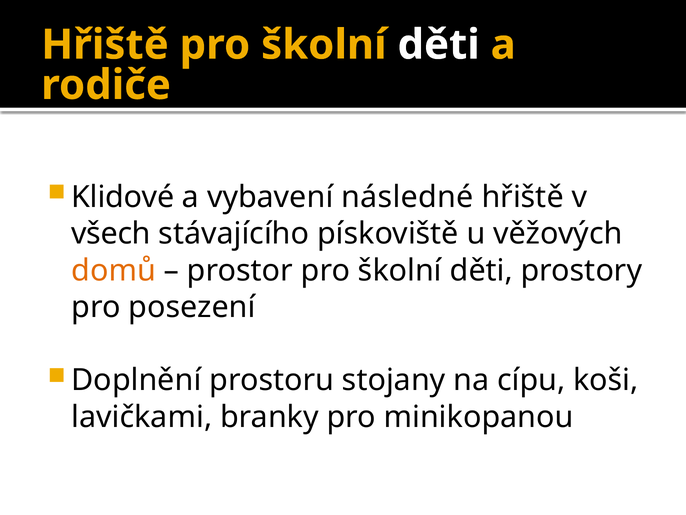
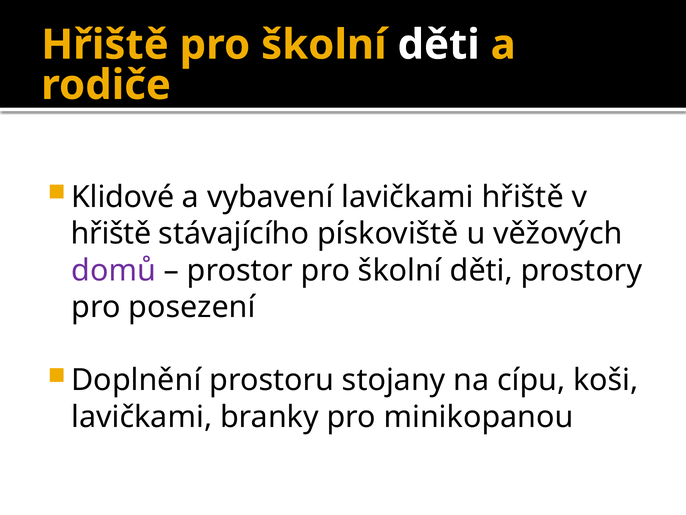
vybavení následné: následné -> lavičkami (407, 197)
všech: všech -> hřiště (111, 234)
domů colour: orange -> purple (114, 270)
